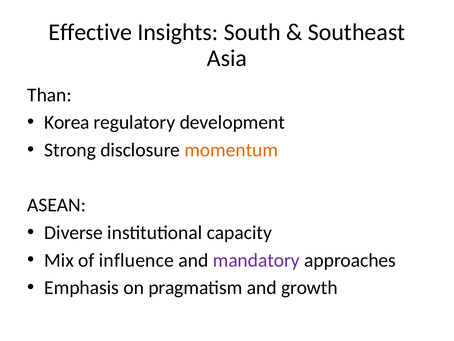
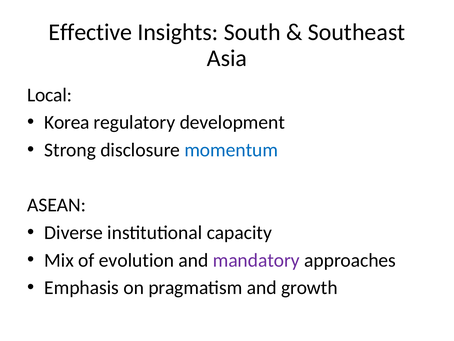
Than: Than -> Local (50, 95)
momentum colour: orange -> blue (231, 150)
influence: influence -> evolution (137, 260)
